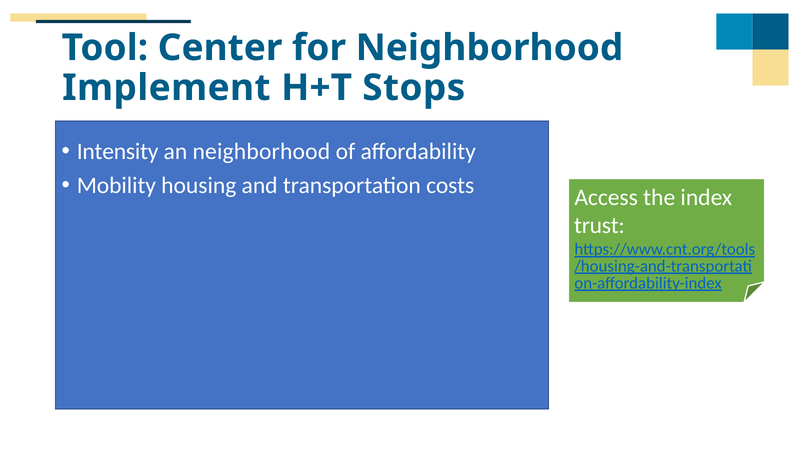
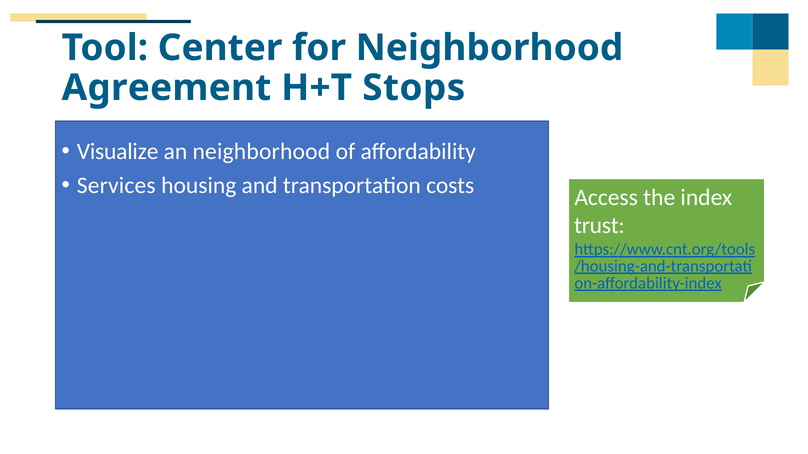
Implement: Implement -> Agreement (166, 88)
Intensity: Intensity -> Visualize (118, 152)
Mobility: Mobility -> Services (116, 186)
